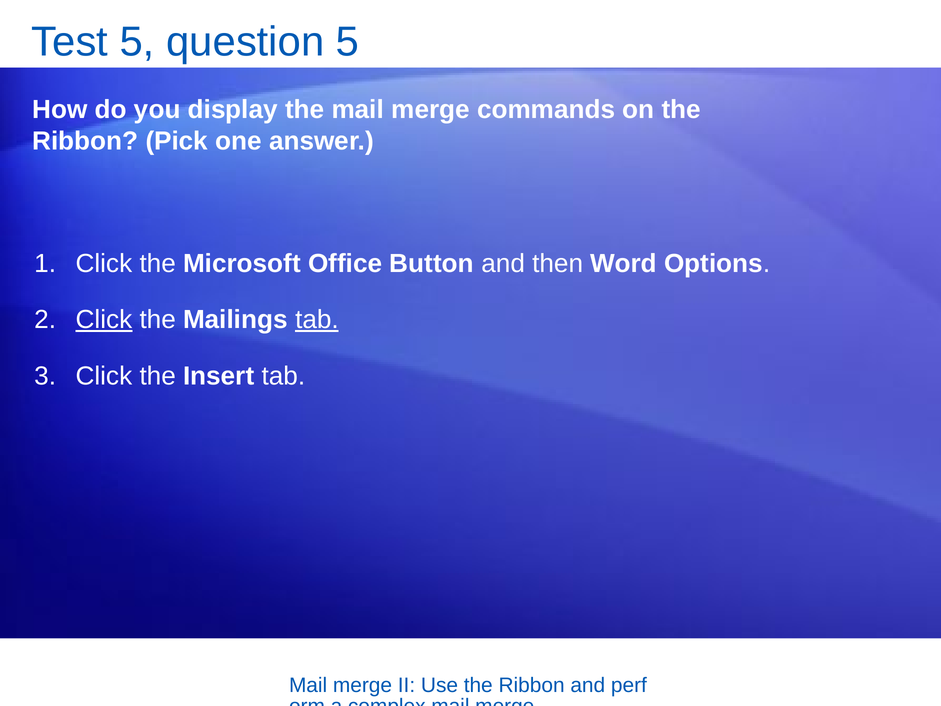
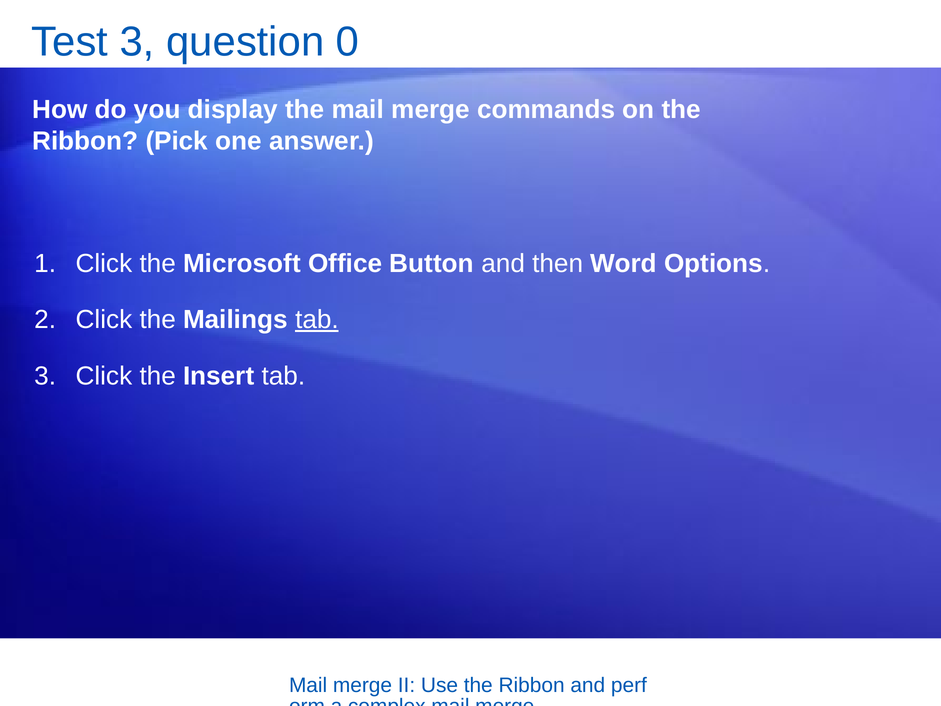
Test 5: 5 -> 3 (137, 42)
question 5: 5 -> 0 (348, 42)
Click underline: present -> none (104, 320)
